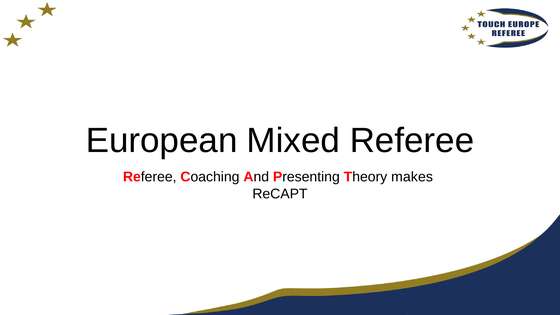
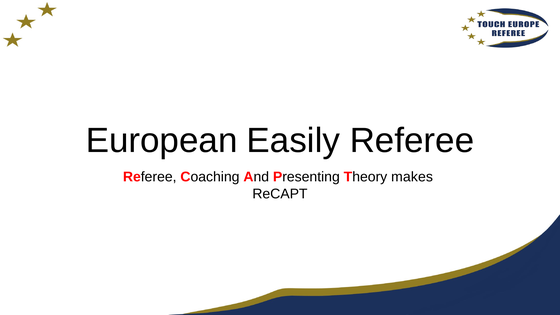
Mixed: Mixed -> Easily (293, 141)
